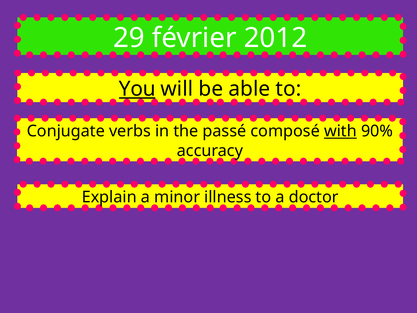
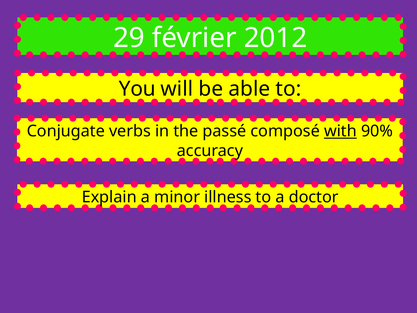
You underline: present -> none (137, 89)
